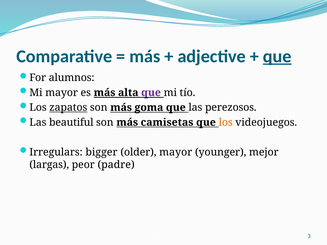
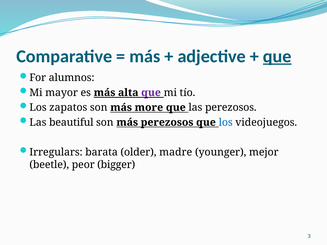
zapatos underline: present -> none (68, 108)
goma: goma -> more (149, 108)
más camisetas: camisetas -> perezosos (167, 122)
los colour: orange -> blue (226, 122)
bigger: bigger -> barata (102, 152)
older mayor: mayor -> madre (176, 152)
largas: largas -> beetle (49, 165)
padre: padre -> bigger (116, 165)
